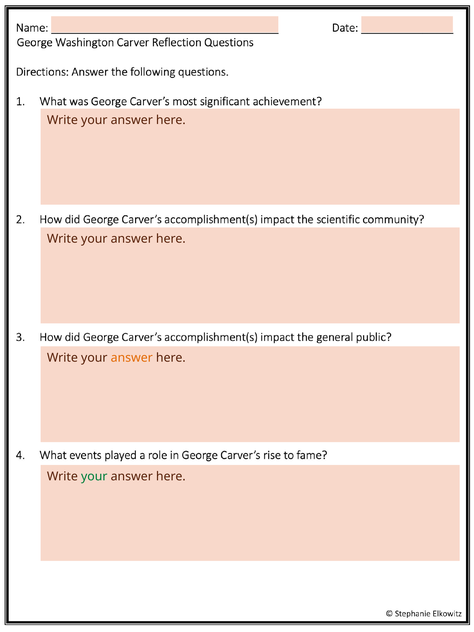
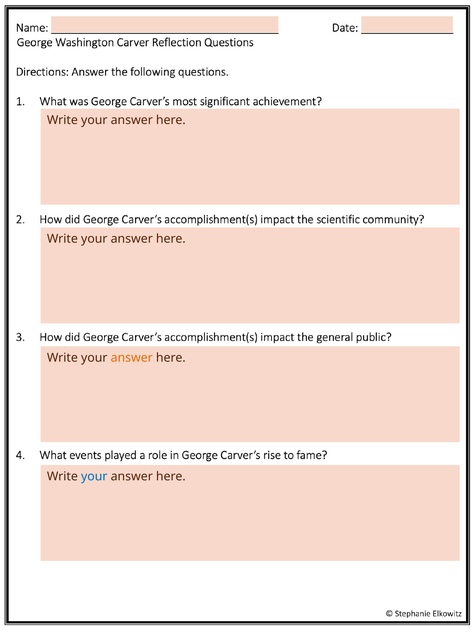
your colour: green -> blue (94, 476)
